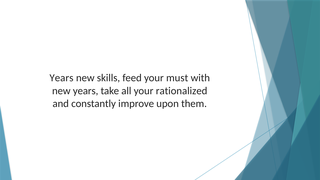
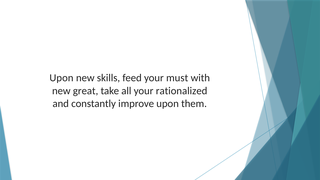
Years: Years -> Upon (61, 78)
new years: years -> great (86, 91)
